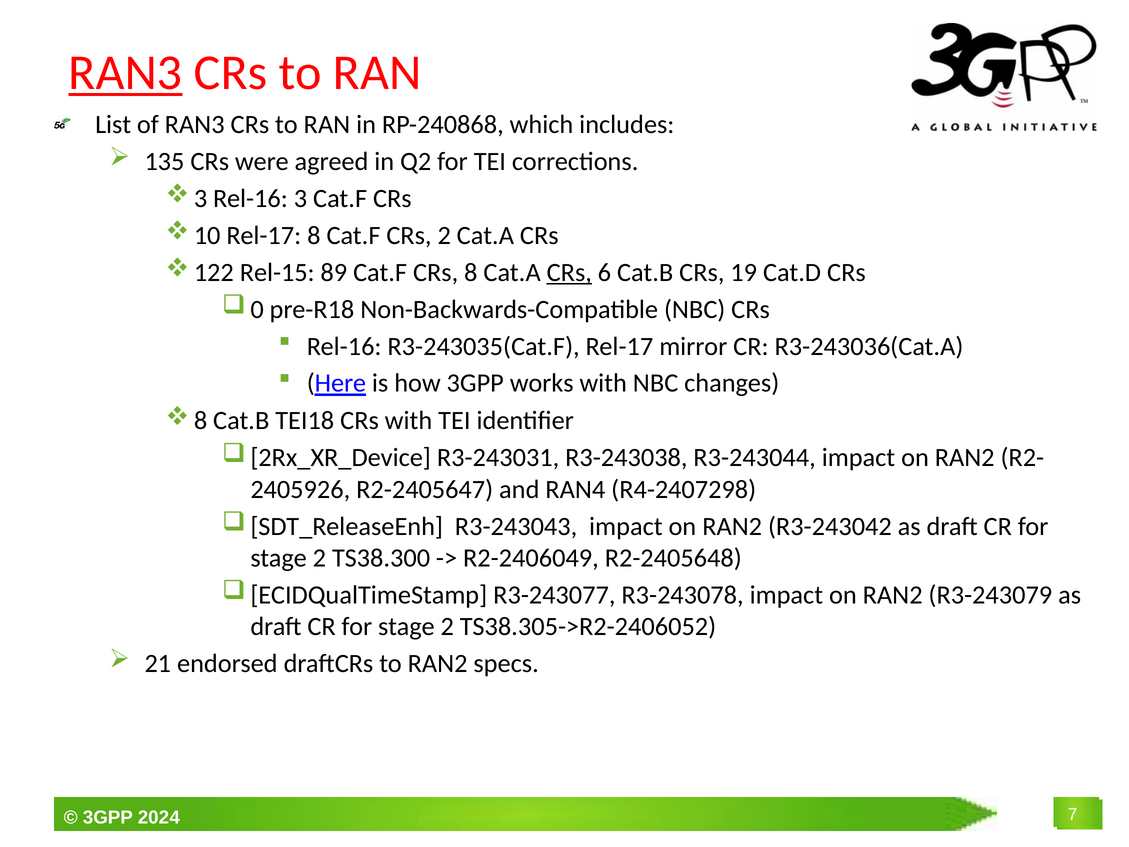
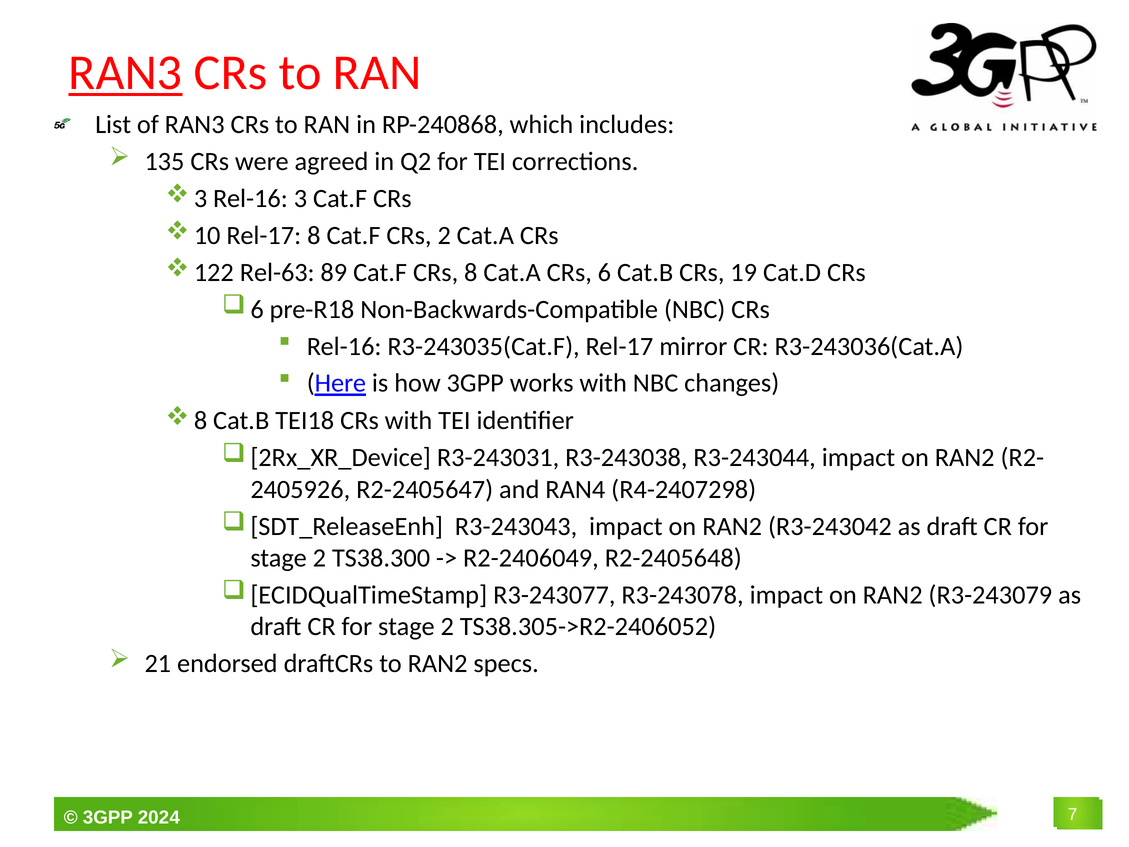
Rel-15: Rel-15 -> Rel-63 (277, 272)
CRs underline: present -> none (569, 272)
0: 0 -> 6 (257, 309)
